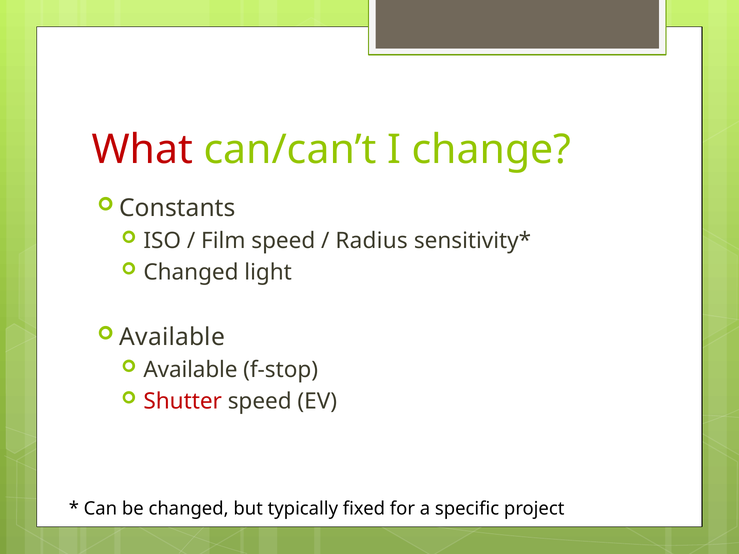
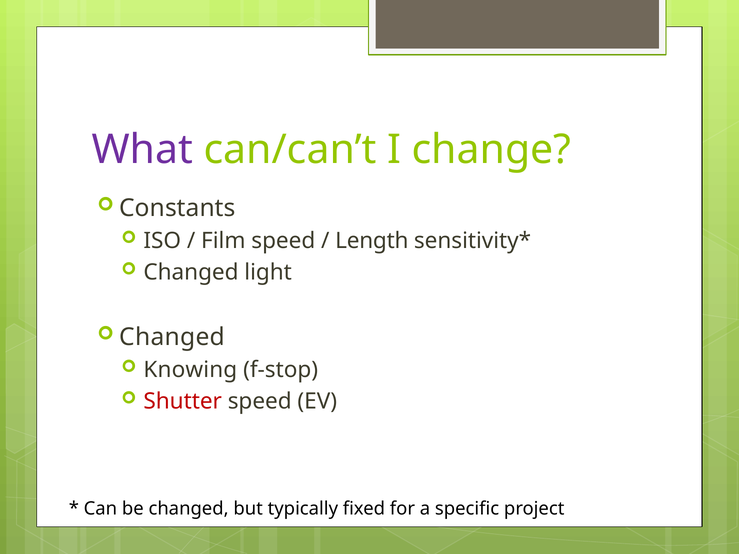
What colour: red -> purple (142, 150)
Radius: Radius -> Length (372, 241)
Available: Available -> Changed (172, 337)
Available: Available -> Knowing (190, 370)
